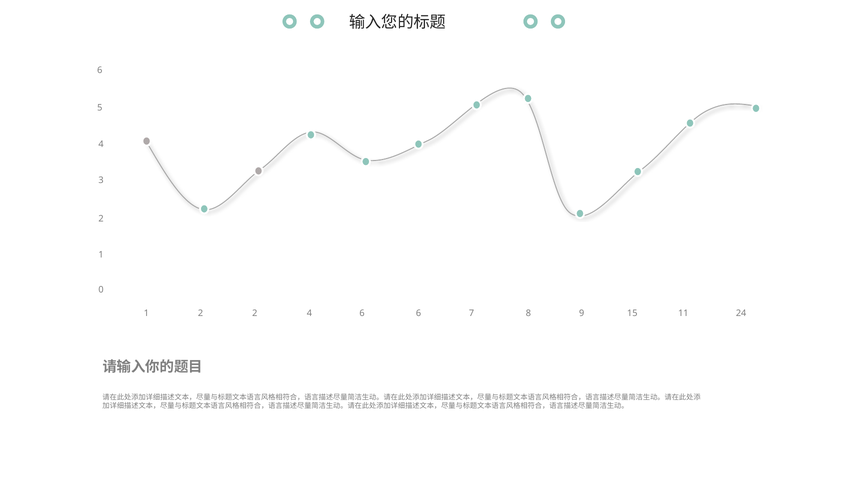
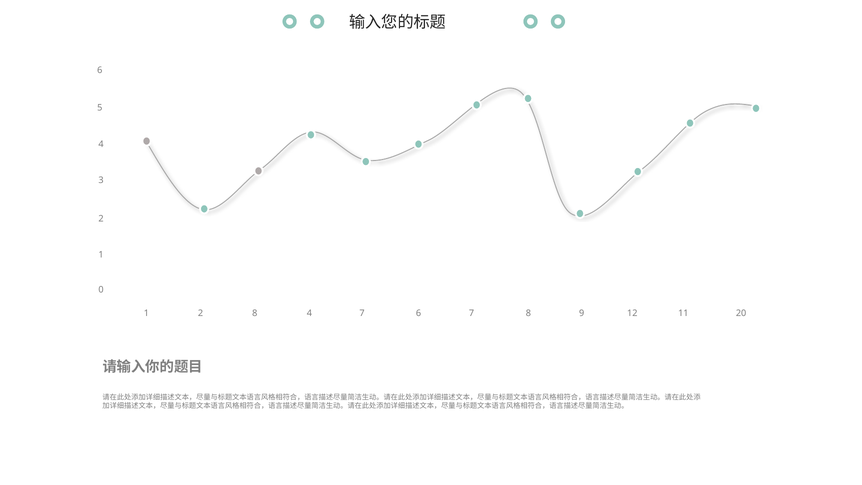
2 2: 2 -> 8 (255, 313)
4 6: 6 -> 7 (362, 313)
15: 15 -> 12 (632, 313)
24: 24 -> 20 (741, 313)
